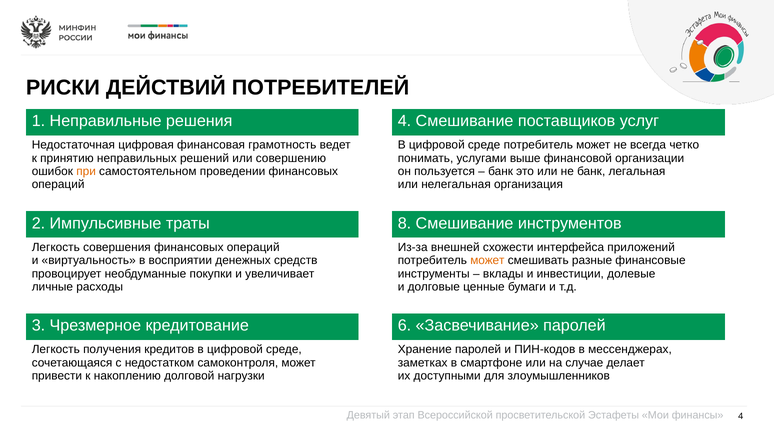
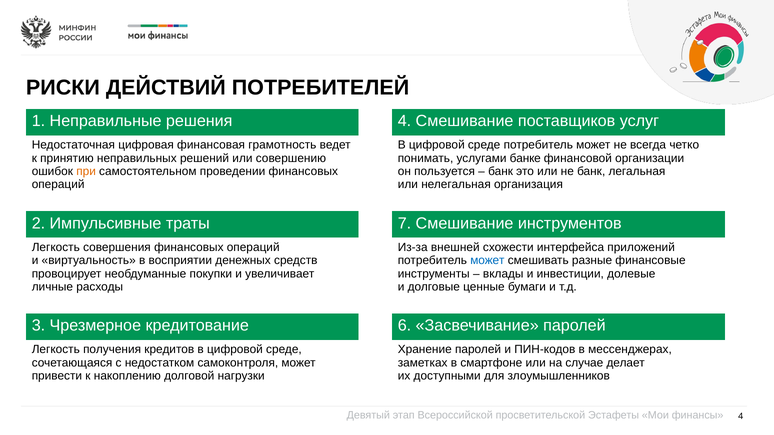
выше: выше -> банке (525, 158)
8: 8 -> 7 (405, 224)
может colour: orange -> blue (487, 261)
